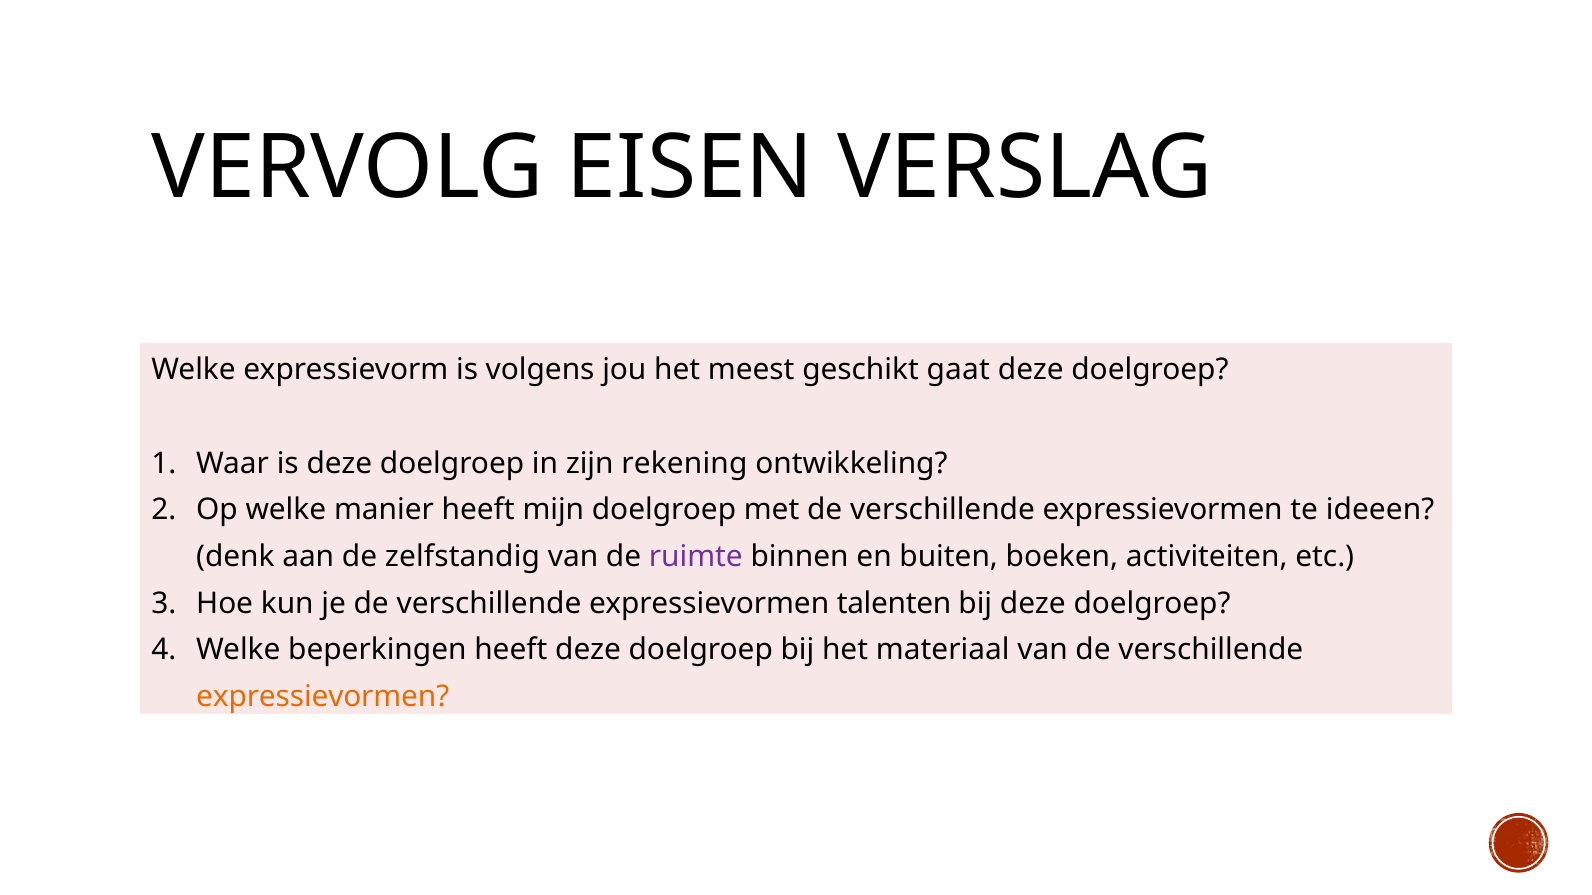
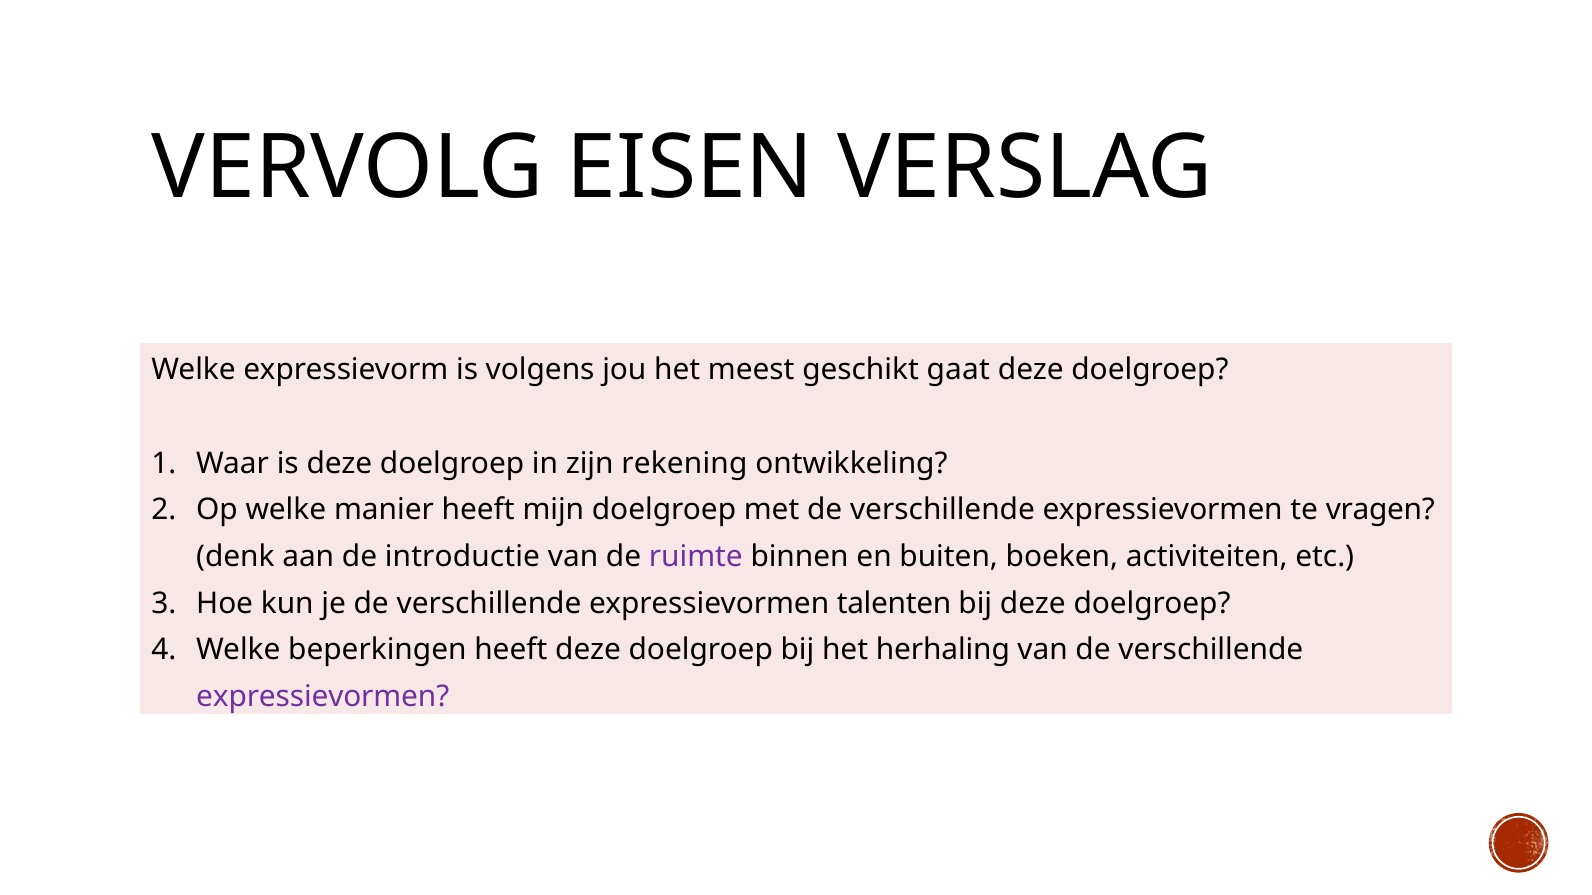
ideeen: ideeen -> vragen (1380, 510)
zelfstandig: zelfstandig -> introductie (462, 557)
materiaal: materiaal -> herhaling (943, 650)
expressievormen colour: orange -> purple (323, 697)
